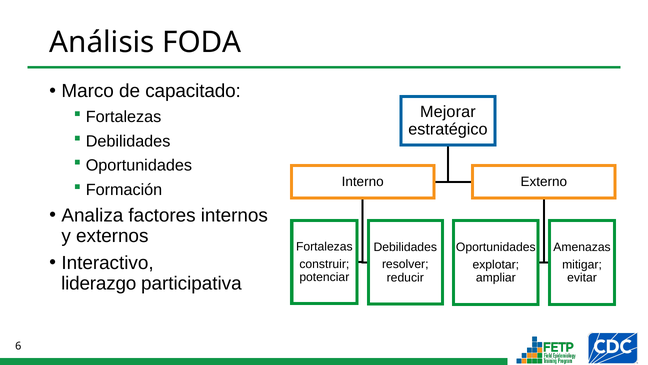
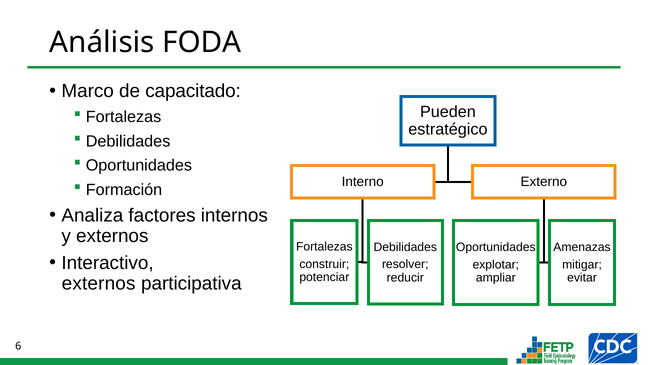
Mejorar: Mejorar -> Pueden (448, 112)
liderazgo: liderazgo -> externos (99, 283)
